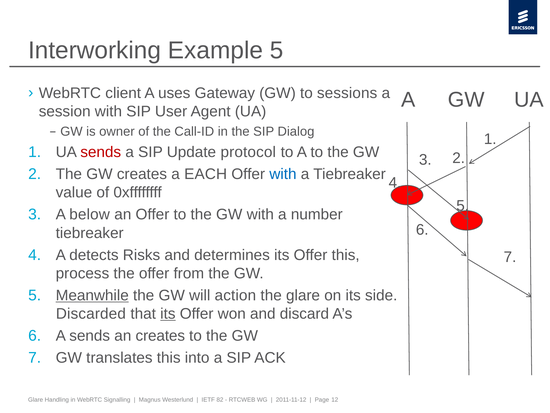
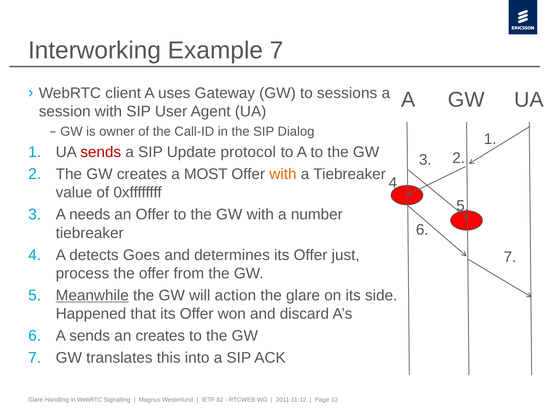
Example 5: 5 -> 7 (277, 50)
EACH: EACH -> MOST (206, 174)
with colour: blue -> orange (283, 174)
below: below -> needs (90, 214)
Risks: Risks -> Goes (141, 255)
Offer this: this -> just (346, 255)
Discarded: Discarded -> Happened (91, 313)
its underline: present -> none (168, 313)
